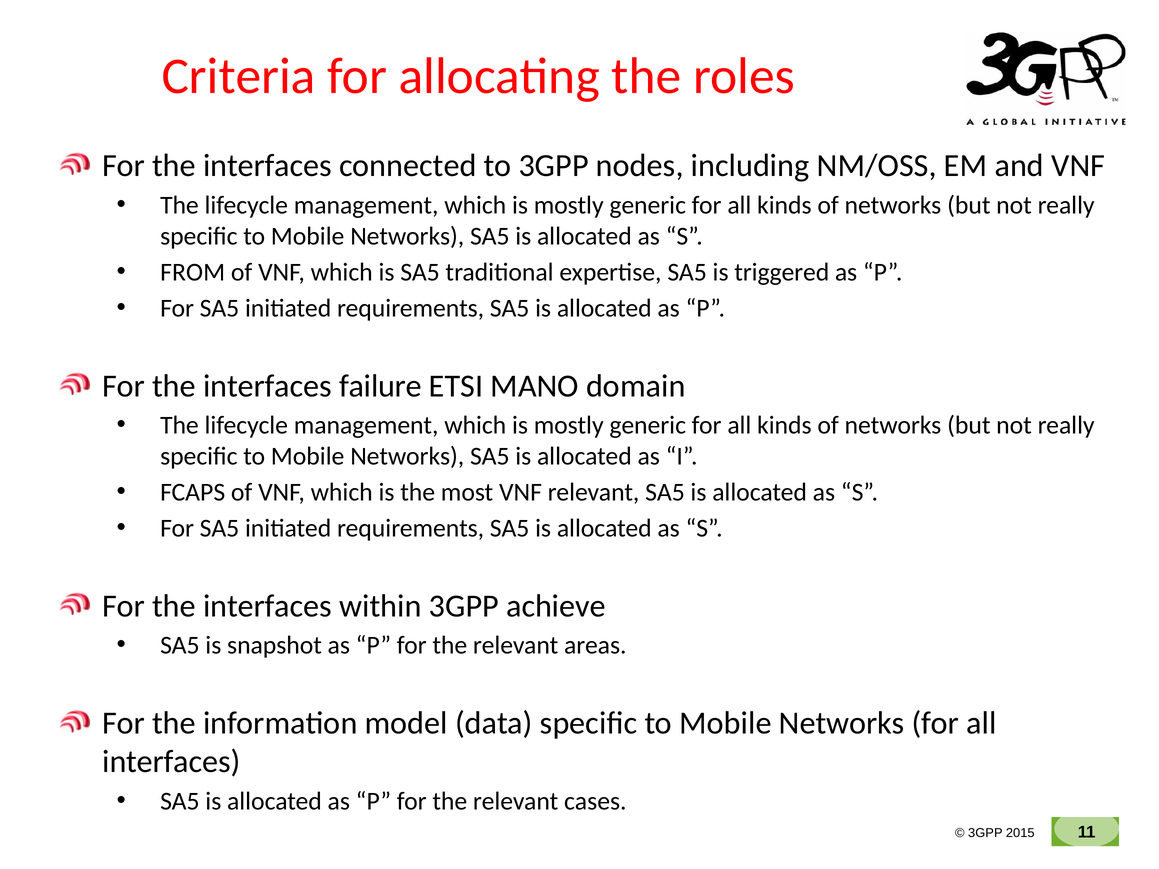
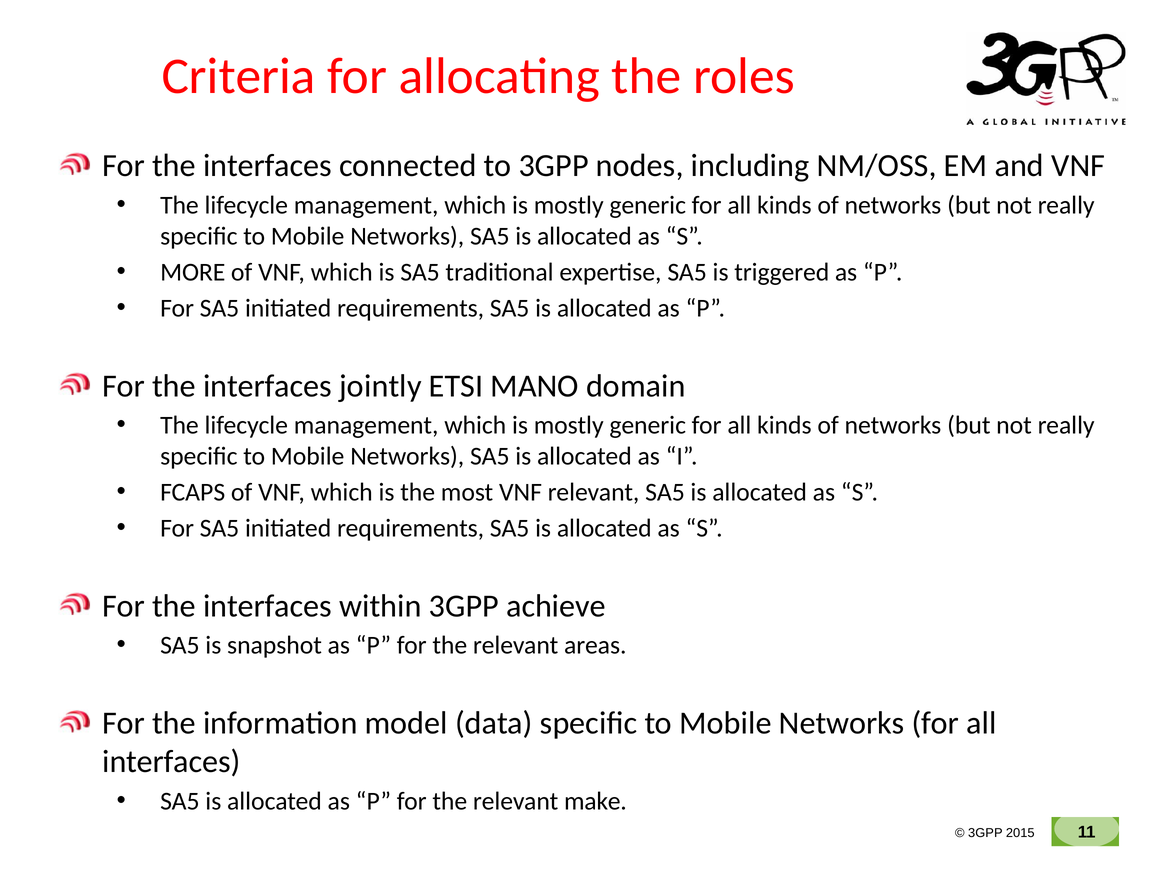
FROM: FROM -> MORE (193, 272)
failure: failure -> jointly (380, 386)
cases: cases -> make (595, 801)
